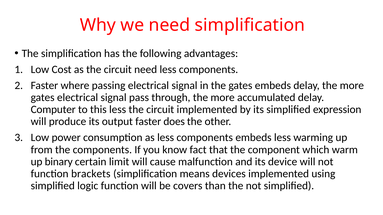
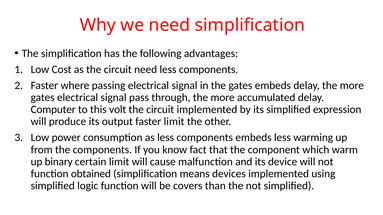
this less: less -> volt (118, 110)
faster does: does -> limit (174, 122)
brackets: brackets -> obtained (91, 174)
